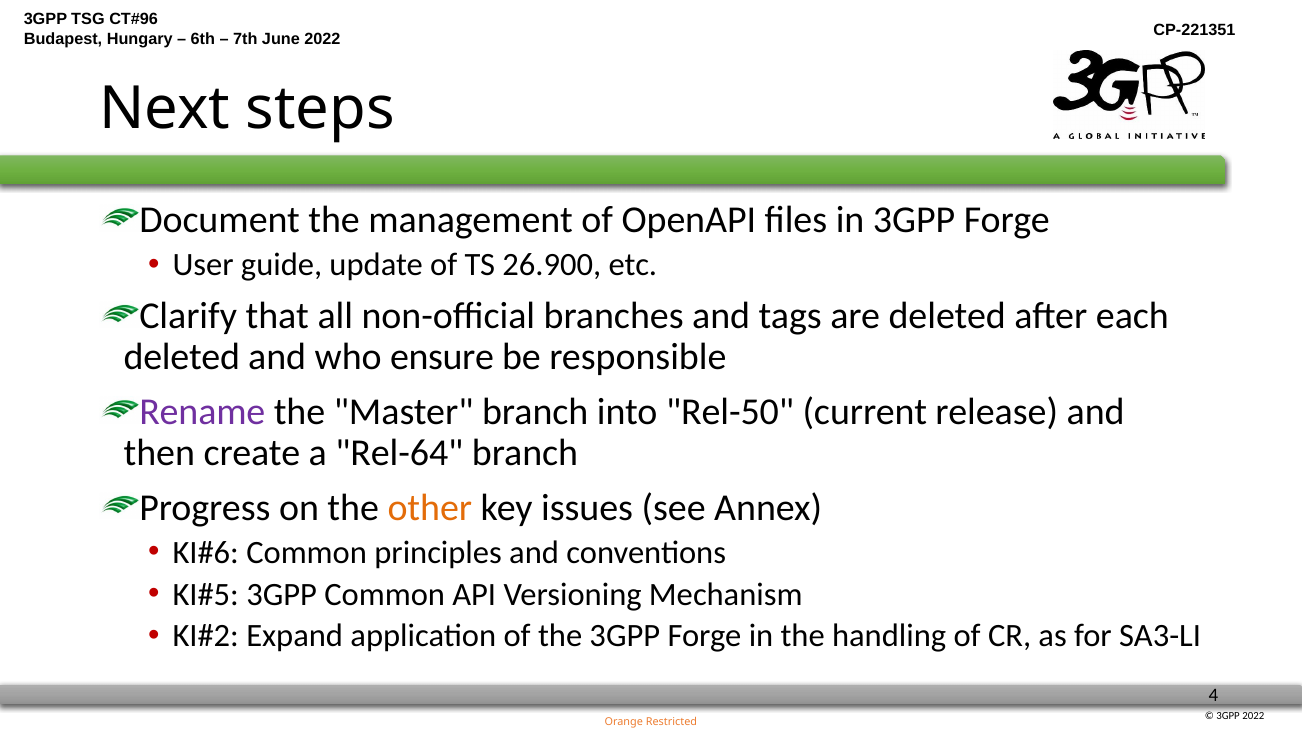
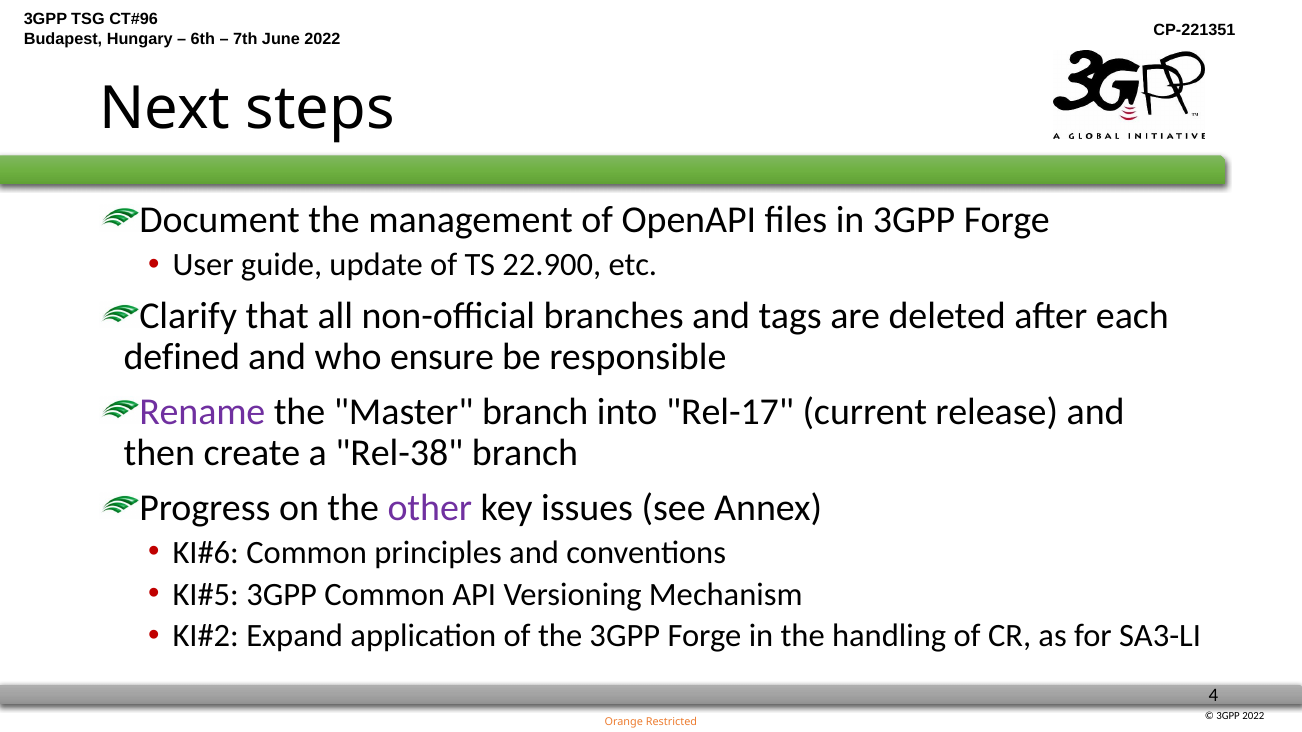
26.900: 26.900 -> 22.900 (552, 265)
deleted: deleted -> defined (182, 358)
Rel-50: Rel-50 -> Rel-17 (730, 412)
Rel-64: Rel-64 -> Rel-38 (399, 453)
other colour: orange -> purple (430, 508)
